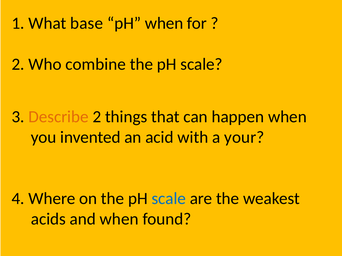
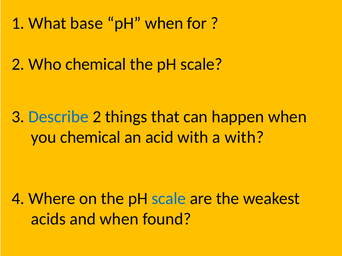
Who combine: combine -> chemical (96, 64)
Describe colour: orange -> blue (58, 117)
you invented: invented -> chemical (90, 137)
a your: your -> with (244, 137)
